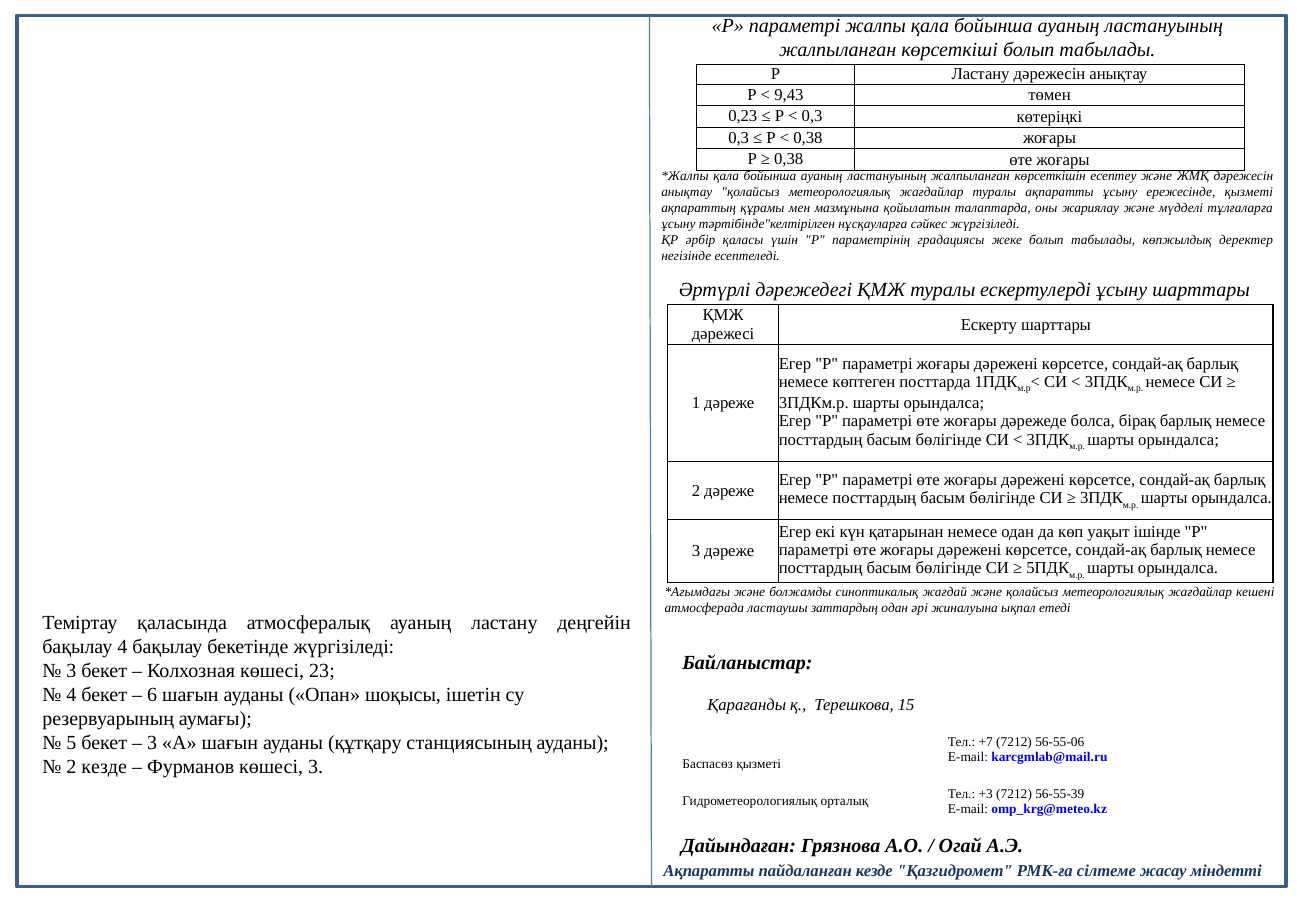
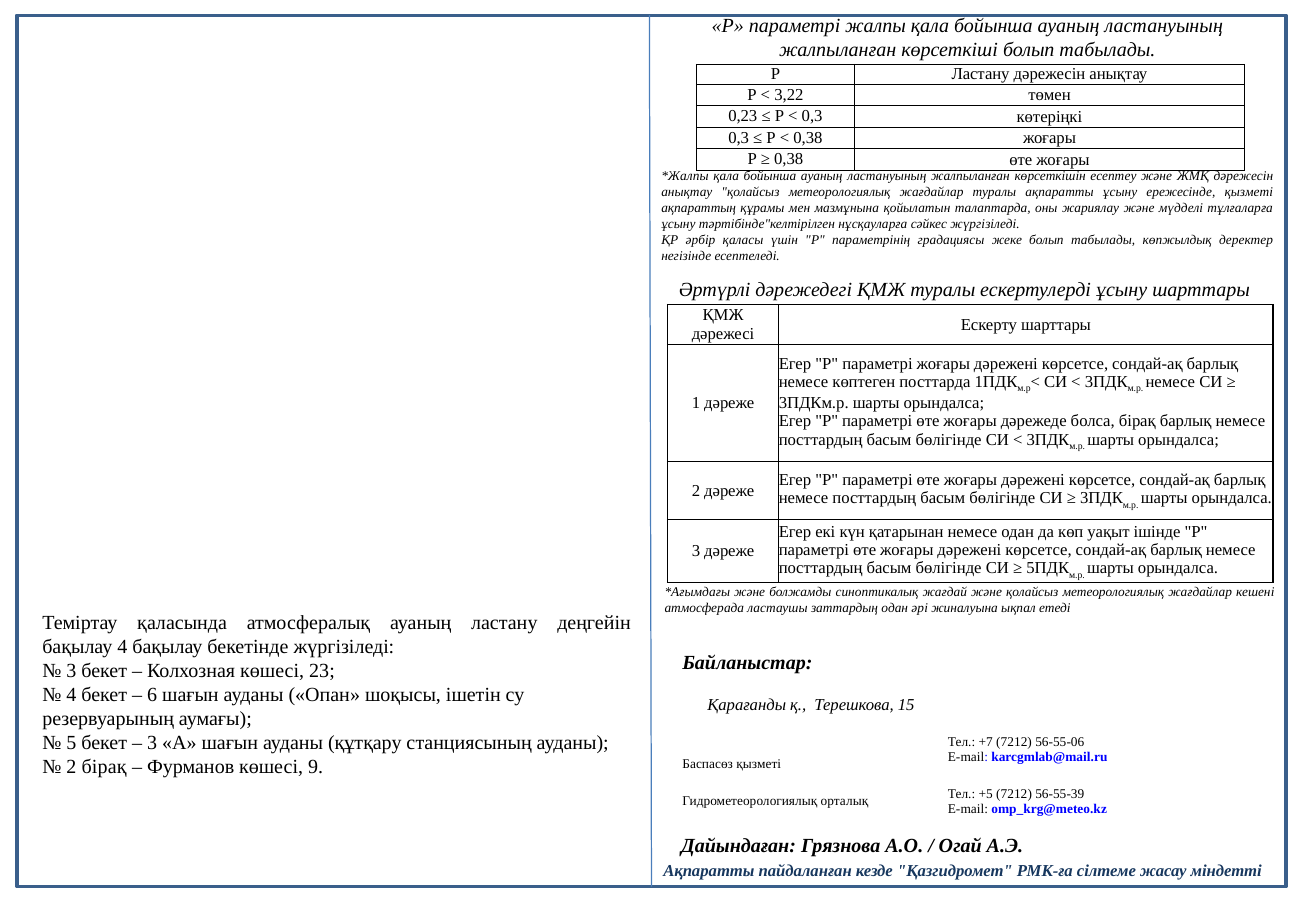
9,43: 9,43 -> 3,22 (789, 95)
2 кезде: кезде -> бірақ (104, 767)
көшесі 3: 3 -> 9 (316, 767)
+3: +3 -> +5 (986, 794)
